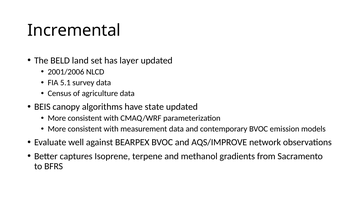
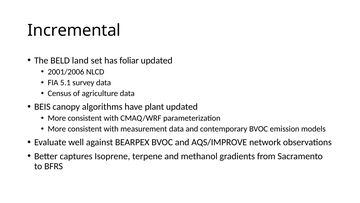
layer: layer -> foliar (129, 60)
state: state -> plant (154, 106)
